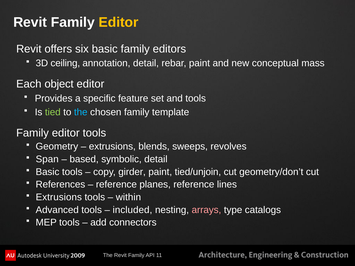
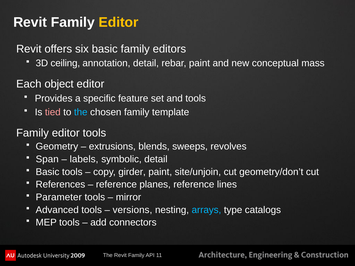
tied colour: light green -> pink (53, 112)
based: based -> labels (84, 159)
tied/unjoin: tied/unjoin -> site/unjoin (198, 172)
Extrusions: Extrusions -> Parameter (59, 197)
within: within -> mirror (128, 197)
included: included -> versions (132, 210)
arrays colour: pink -> light blue (206, 210)
